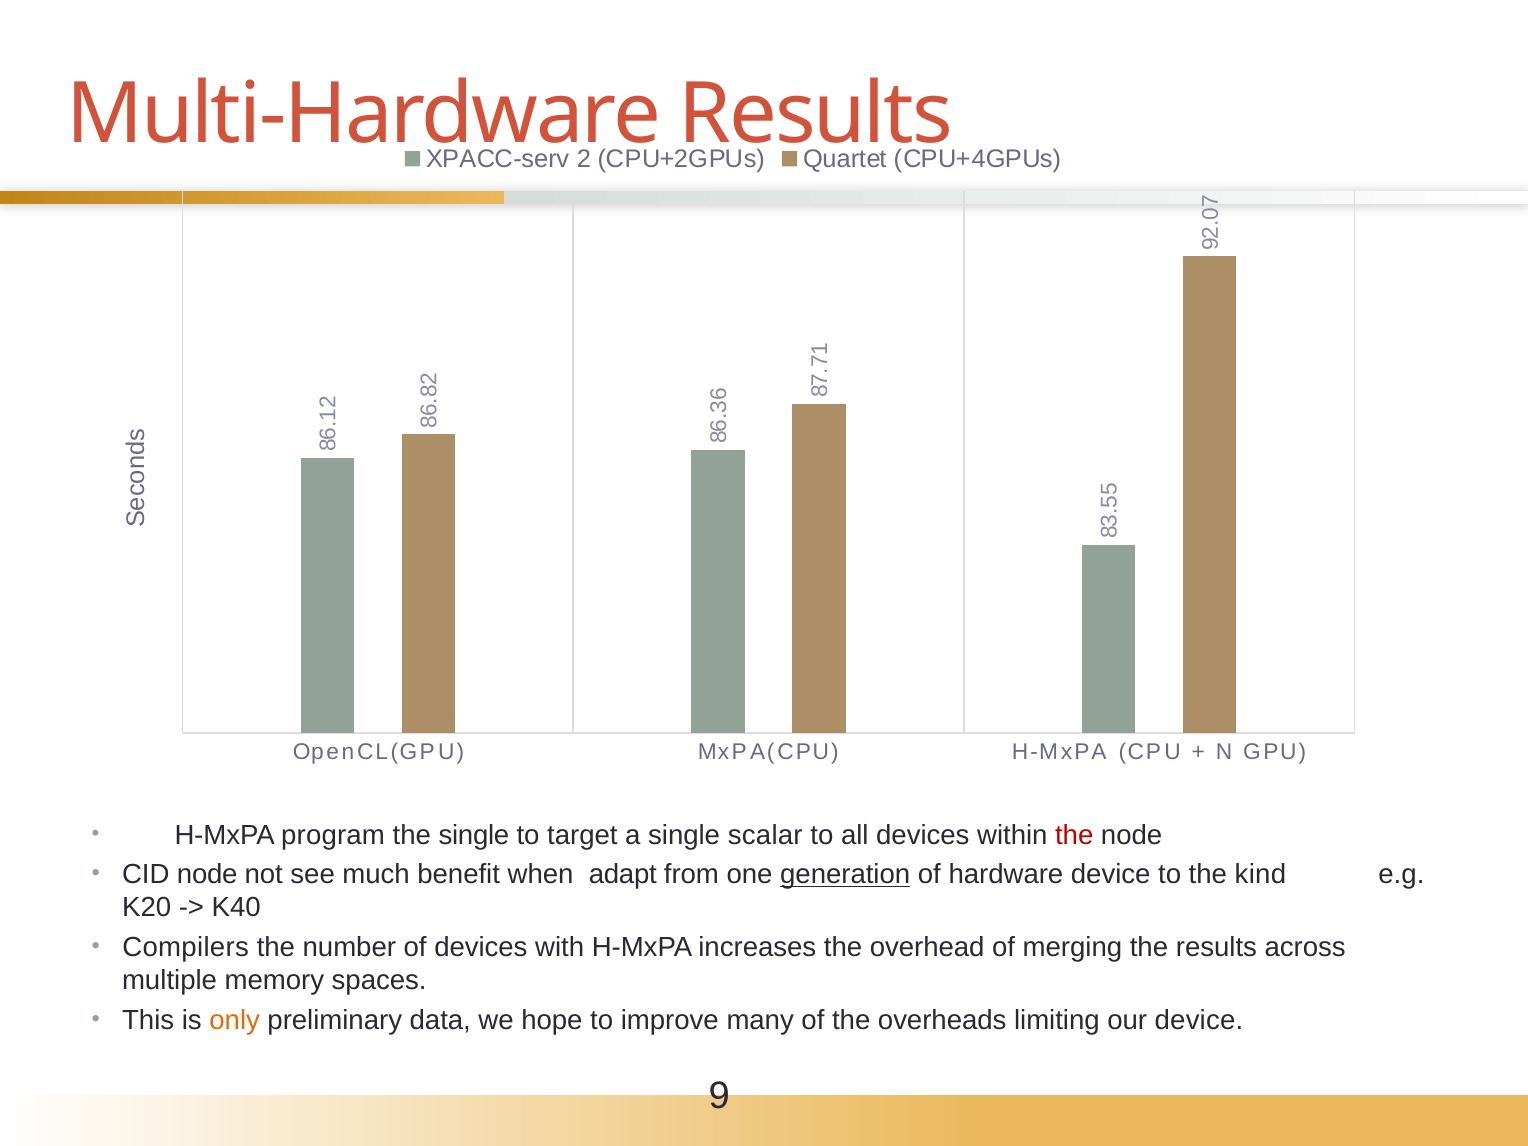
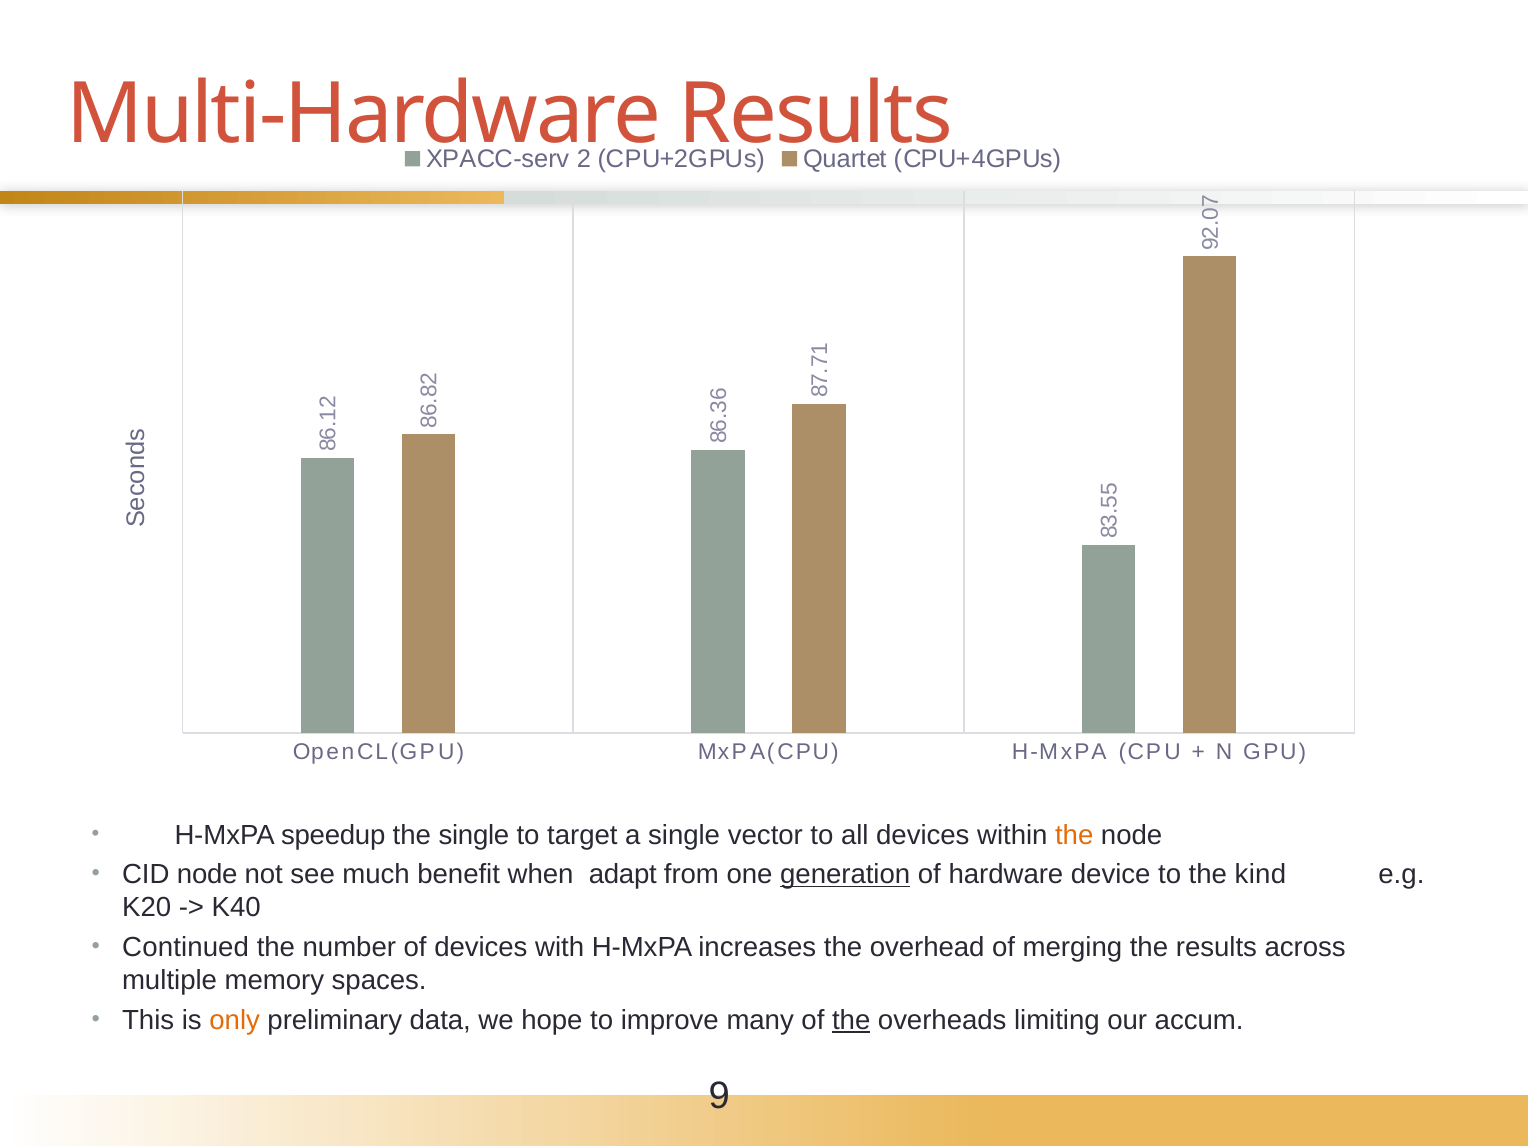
program: program -> speedup (333, 835)
scalar: scalar -> vector (765, 835)
the colour: red -> orange (1074, 835)
Compilers: Compilers -> Continued (186, 947)
the underline: none -> present (851, 1020)
our device: device -> accum (1199, 1020)
